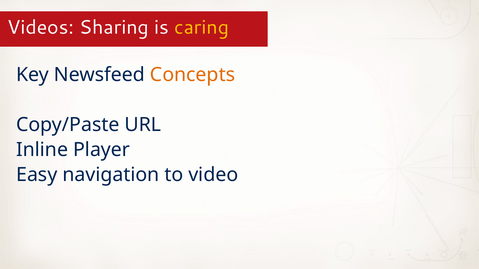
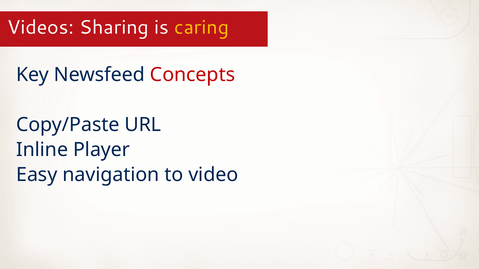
Concepts colour: orange -> red (193, 75)
